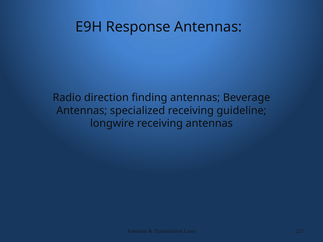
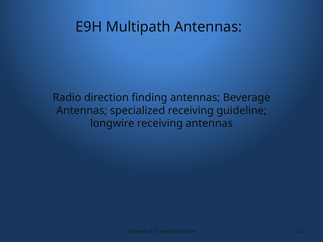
Response: Response -> Multipath (138, 27)
